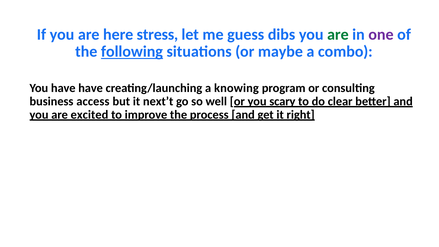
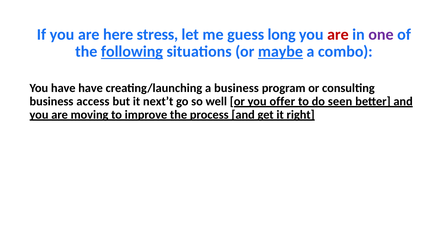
dibs: dibs -> long (282, 34)
are colour: green -> red (338, 34)
maybe underline: none -> present (280, 52)
a knowing: knowing -> business (236, 88)
scary: scary -> offer (282, 101)
clear: clear -> seen (340, 101)
excited: excited -> moving (90, 115)
